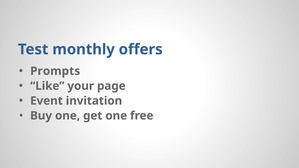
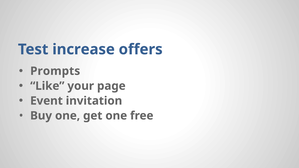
monthly: monthly -> increase (84, 49)
